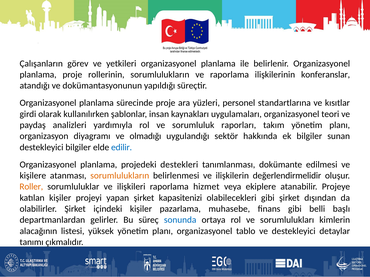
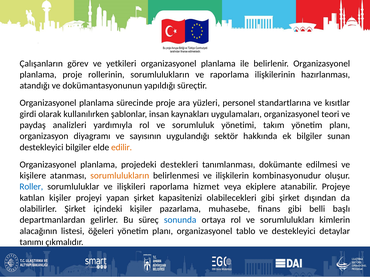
konferanslar: konferanslar -> hazırlanması (326, 75)
raporları: raporları -> yönetimi (239, 125)
olmadığı: olmadığı -> sayısının (145, 136)
edilir colour: blue -> orange (122, 148)
değerlendirmelidir: değerlendirmelidir -> kombinasyonudur (287, 176)
Roller colour: orange -> blue (31, 187)
yüksek: yüksek -> öğeleri (101, 231)
